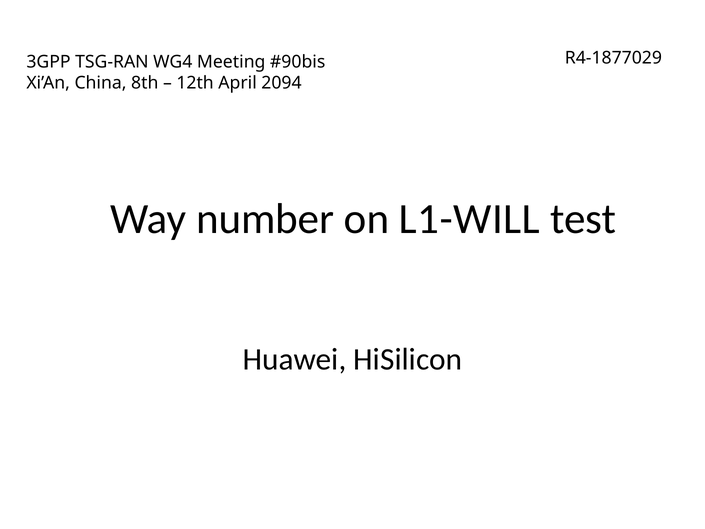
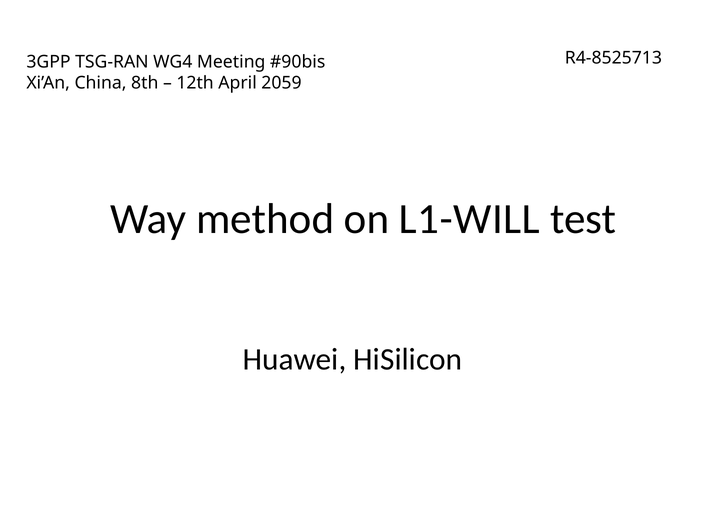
R4-1877029: R4-1877029 -> R4-8525713 (613, 58)
2094: 2094 -> 2059 (281, 83)
number: number -> method (265, 219)
